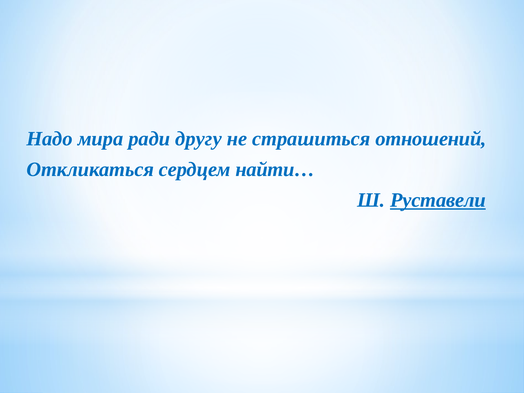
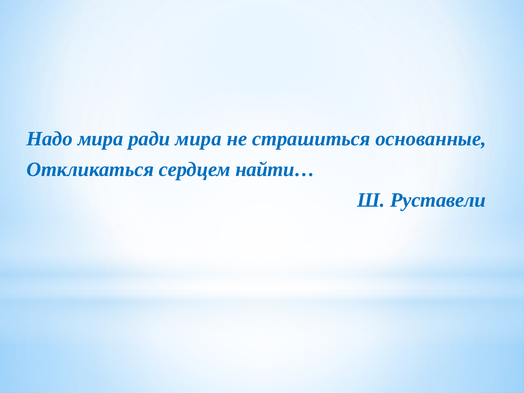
ради другу: другу -> мира (198, 139)
отношений: отношений -> основанные (431, 139)
Руставели underline: present -> none (438, 200)
